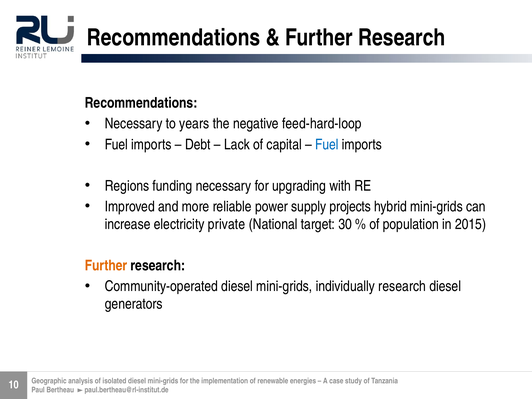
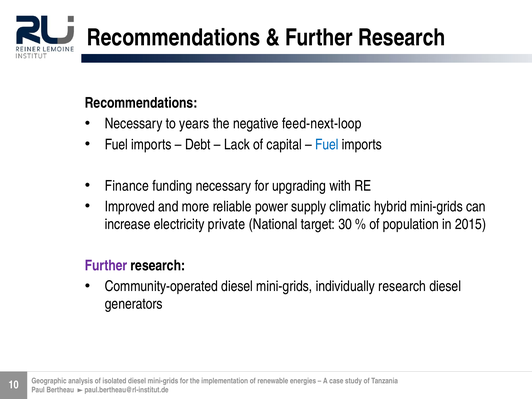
feed-hard-loop: feed-hard-loop -> feed-next-loop (322, 124)
Regions: Regions -> Finance (127, 186)
projects: projects -> climatic (350, 207)
Further colour: orange -> purple (106, 266)
